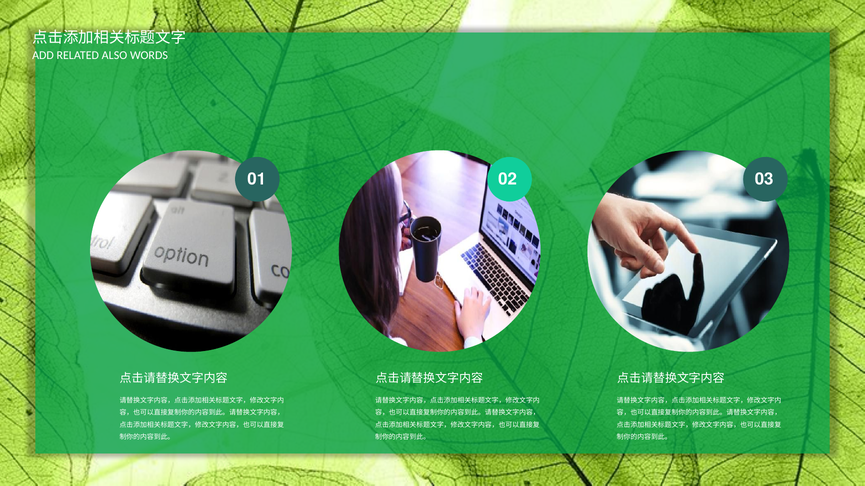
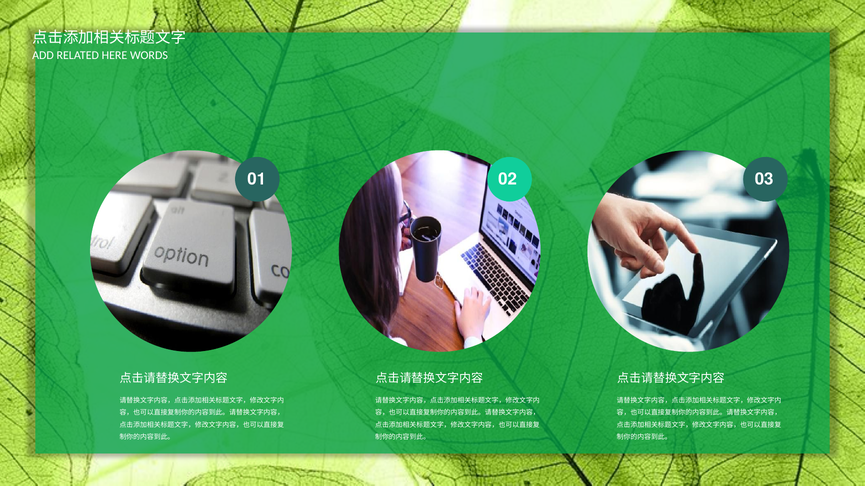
ALSO: ALSO -> HERE (115, 55)
